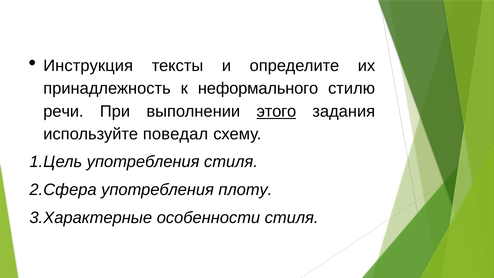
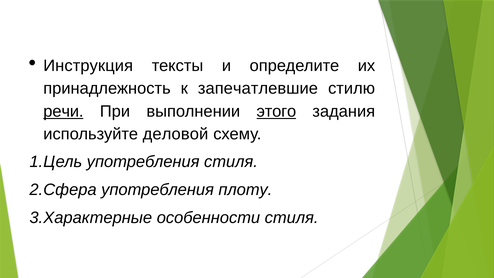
неформального: неформального -> запечатлевшие (258, 88)
речи underline: none -> present (63, 111)
поведал: поведал -> деловой (176, 134)
